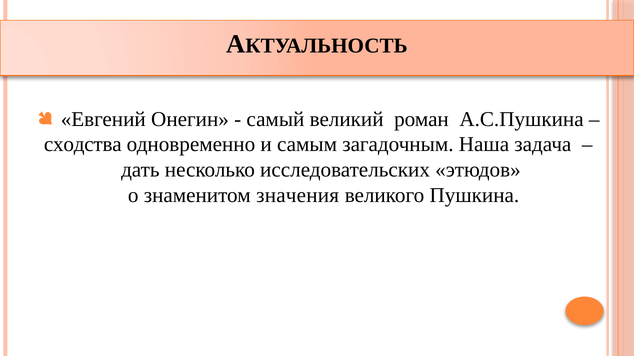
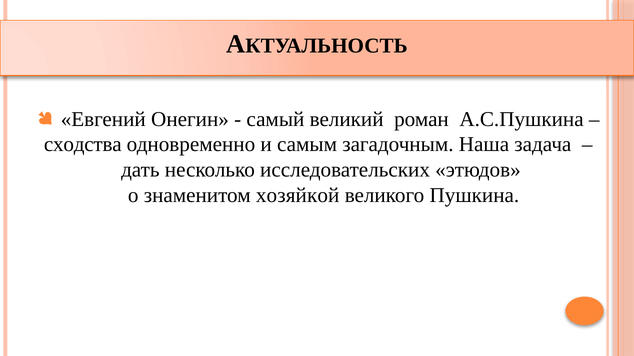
значения: значения -> хозяйкой (298, 195)
